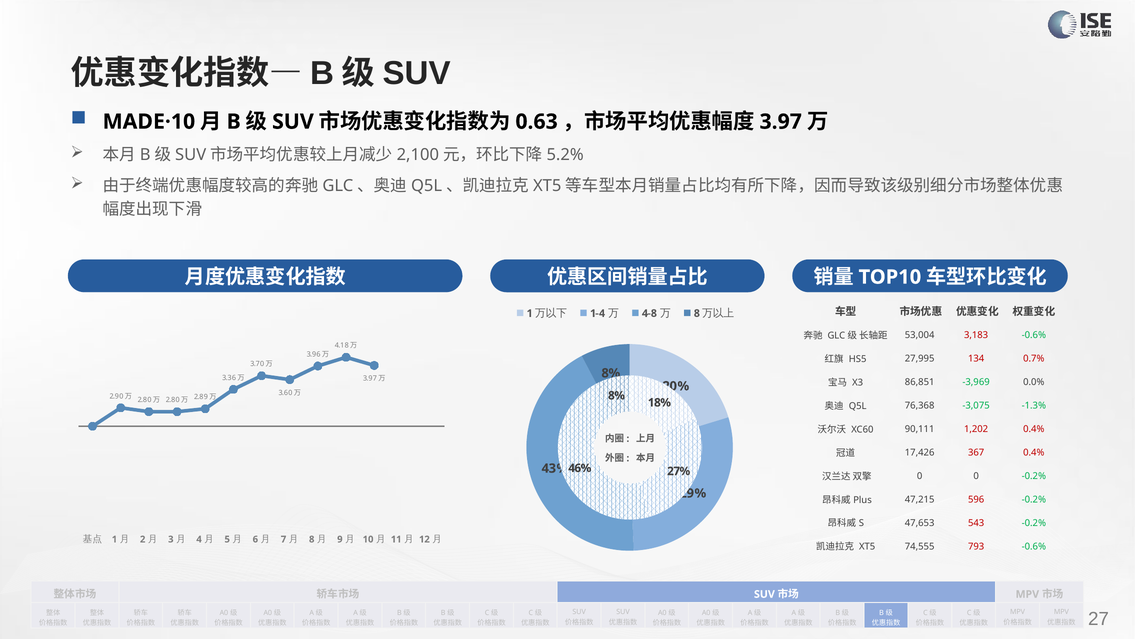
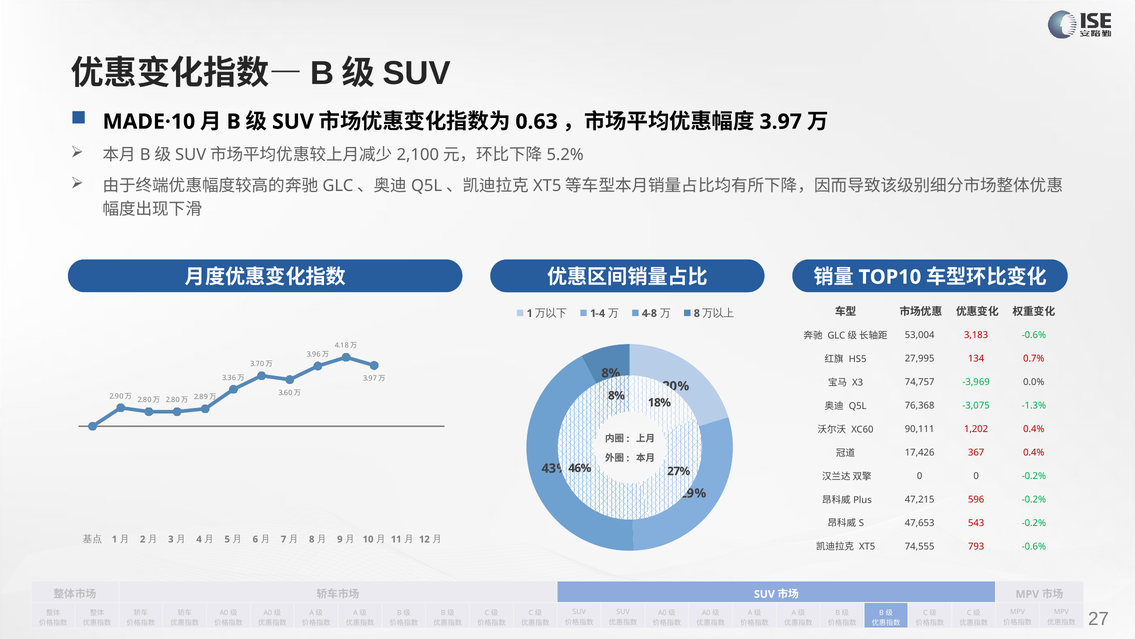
86,851: 86,851 -> 74,757 (920, 382)
